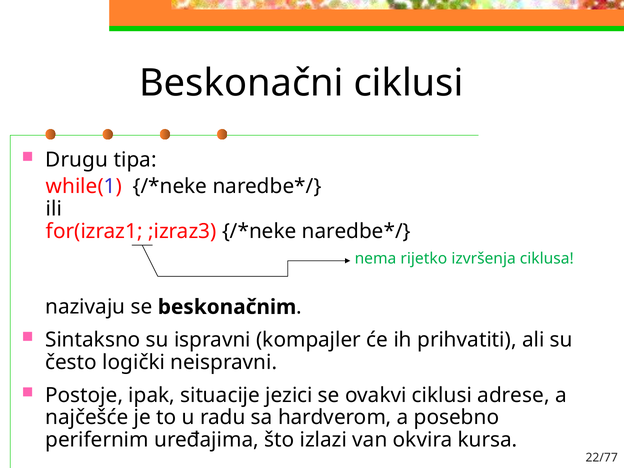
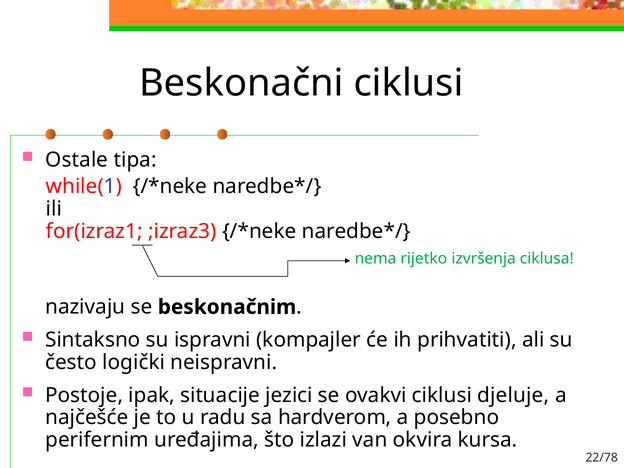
Drugu: Drugu -> Ostale (77, 160)
adrese: adrese -> djeluje (513, 395)
22/77: 22/77 -> 22/78 (602, 458)
